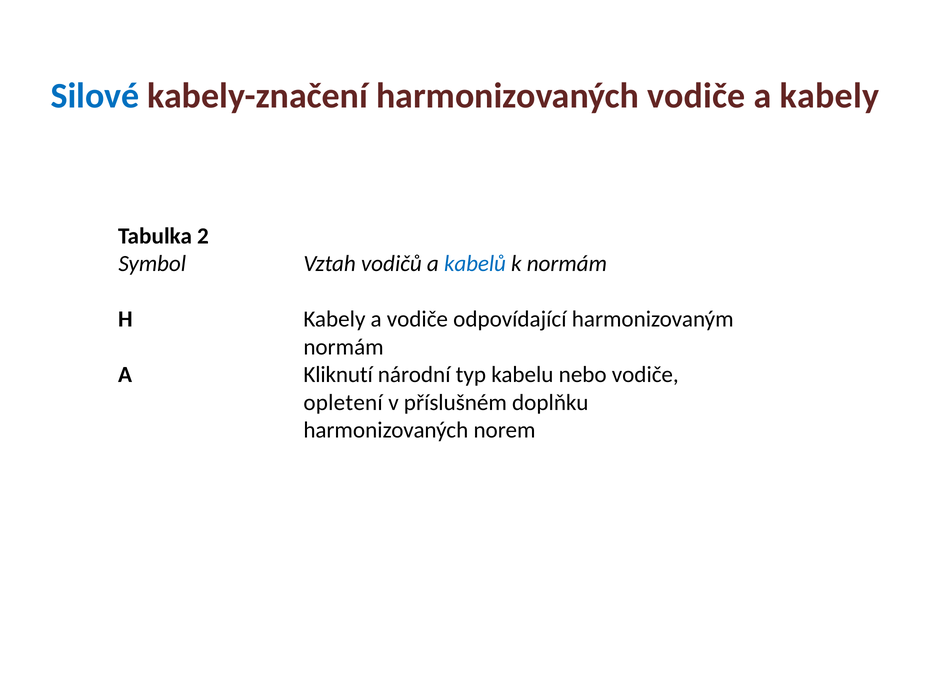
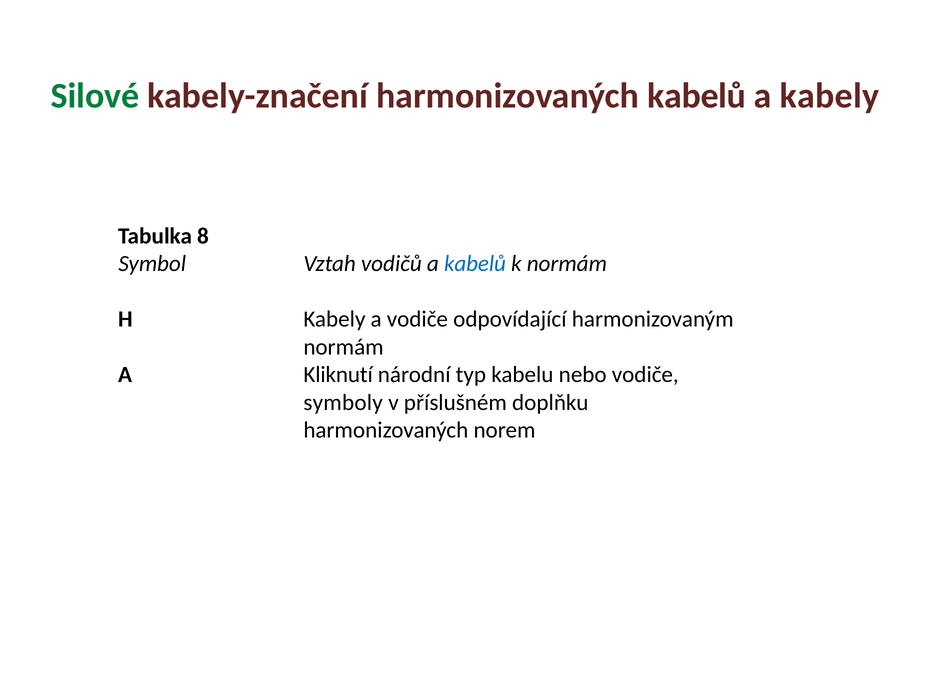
Silové colour: blue -> green (95, 96)
harmonizovaných vodiče: vodiče -> kabelů (697, 96)
2: 2 -> 8 (203, 236)
opletení: opletení -> symboly (343, 402)
